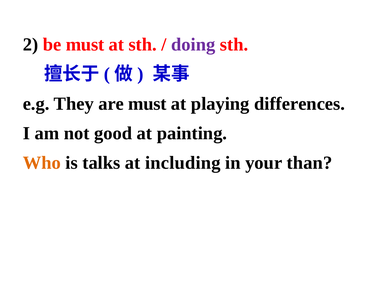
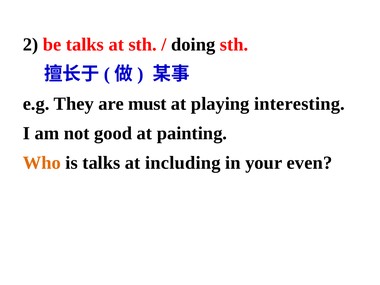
be must: must -> talks (85, 45)
doing colour: purple -> black (193, 45)
differences: differences -> interesting (299, 104)
than: than -> even (309, 163)
